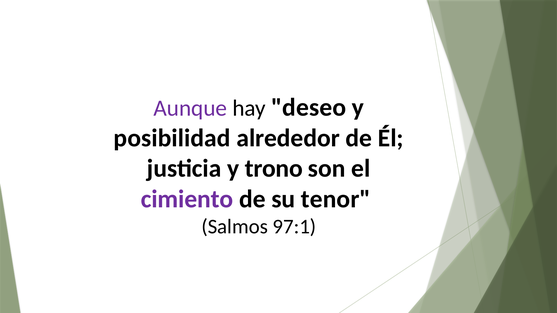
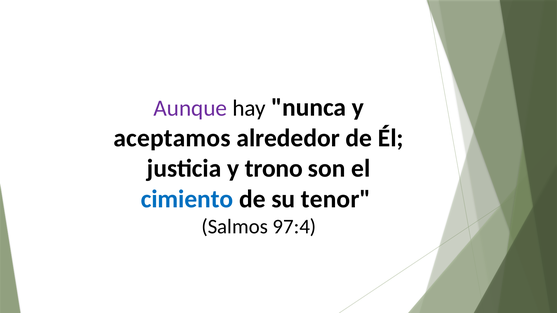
deseo: deseo -> nunca (309, 107)
posibilidad: posibilidad -> aceptamos (172, 138)
cimiento colour: purple -> blue (187, 199)
97:1: 97:1 -> 97:4 (294, 227)
